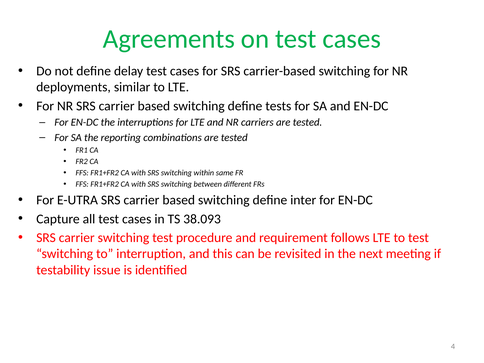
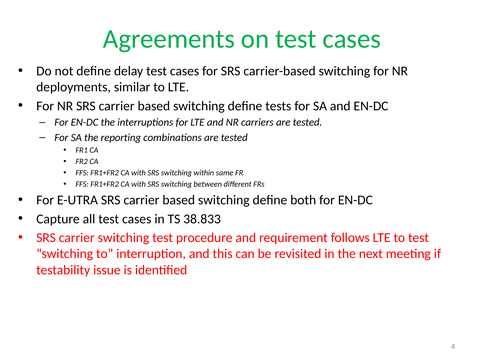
inter: inter -> both (303, 200)
38.093: 38.093 -> 38.833 (202, 219)
